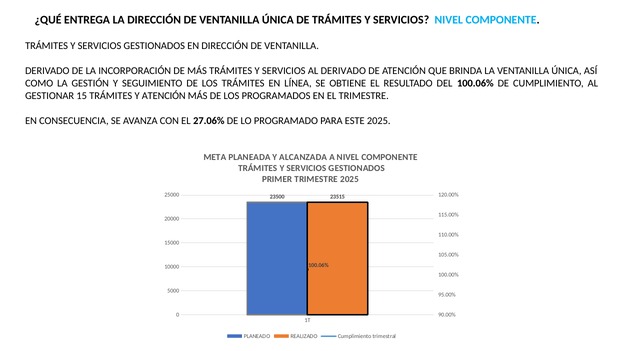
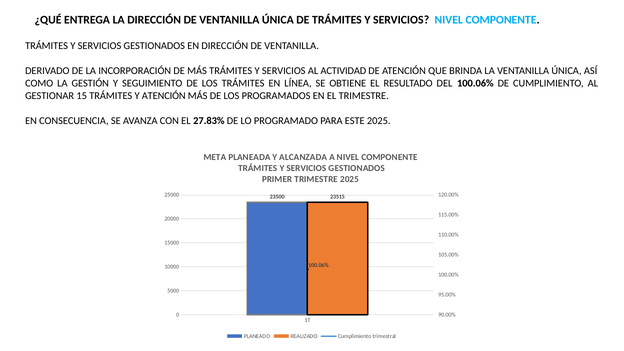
AL DERIVADO: DERIVADO -> ACTIVIDAD (343, 71)
27.06%: 27.06% -> 27.83% (209, 121)
